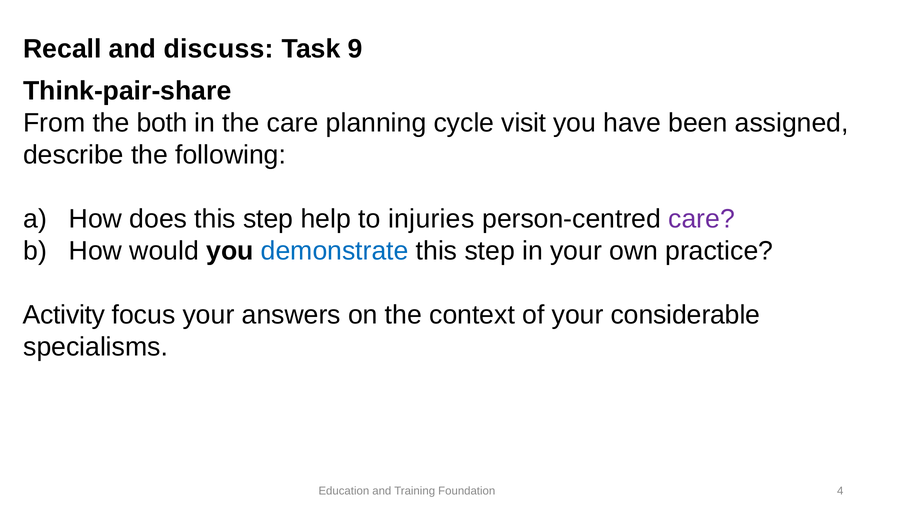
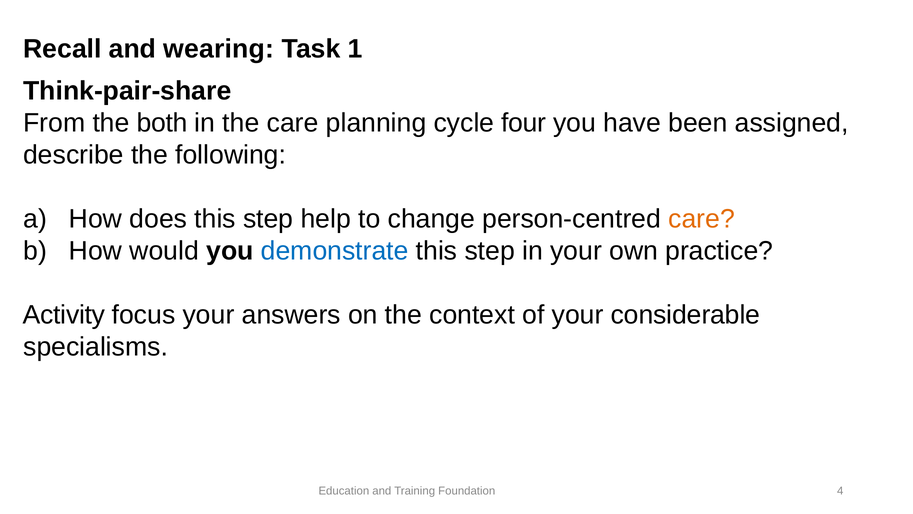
discuss: discuss -> wearing (219, 49)
9: 9 -> 1 (355, 49)
visit: visit -> four (524, 123)
injuries: injuries -> change (431, 219)
care colour: purple -> orange (702, 219)
